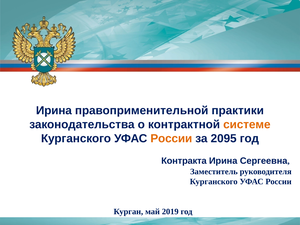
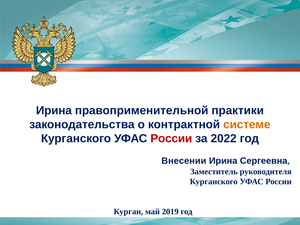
России colour: orange -> red (171, 139)
2095: 2095 -> 2022 (224, 139)
Контракта: Контракта -> Внесении (184, 161)
